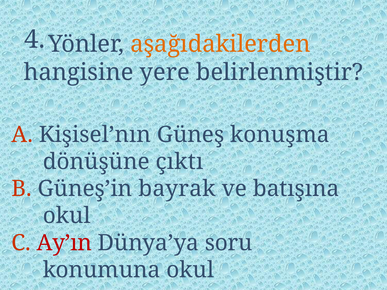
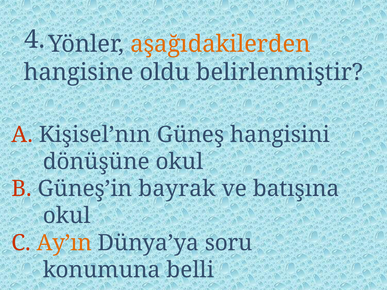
yere: yere -> oldu (165, 72)
konuşma: konuşma -> hangisini (280, 135)
dönüşüne çıktı: çıktı -> okul (179, 162)
Ay’ın colour: red -> orange (64, 243)
konumuna okul: okul -> belli (190, 270)
